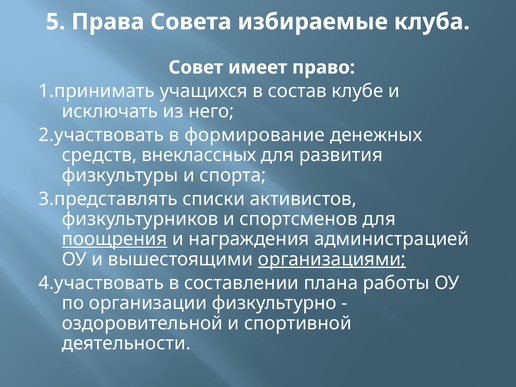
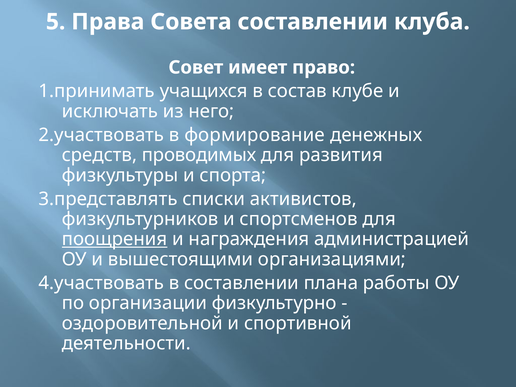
Совета избираемые: избираемые -> составлении (313, 22)
внеклассных: внеклассных -> проводимых (199, 155)
организациями underline: present -> none (332, 259)
